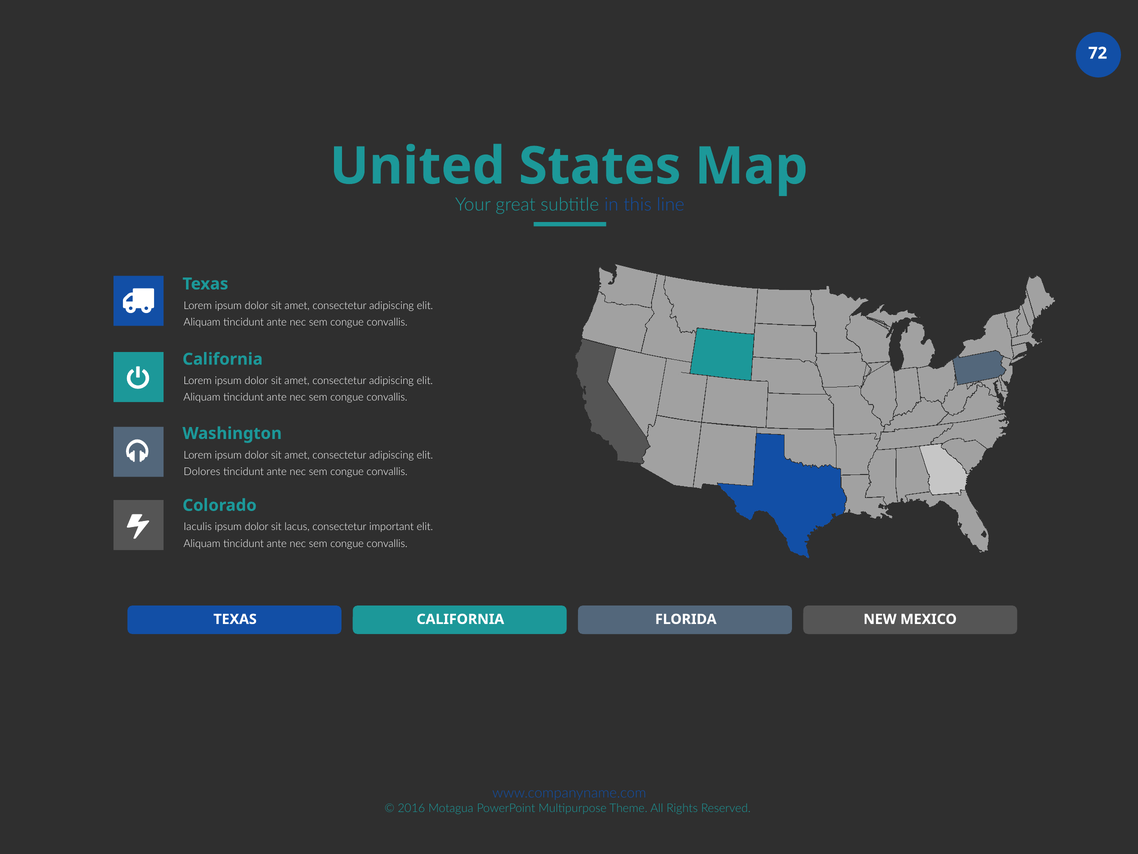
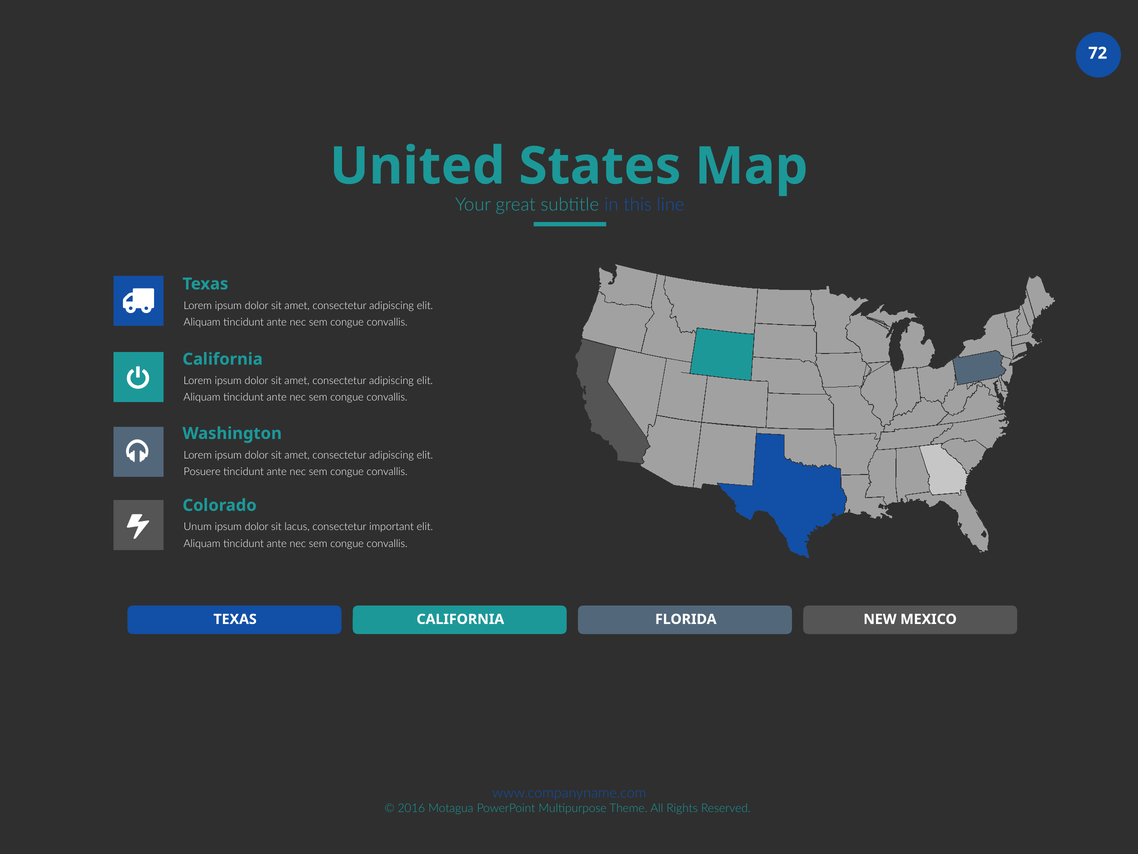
Dolores: Dolores -> Posuere (202, 471)
Iaculis: Iaculis -> Unum (198, 527)
